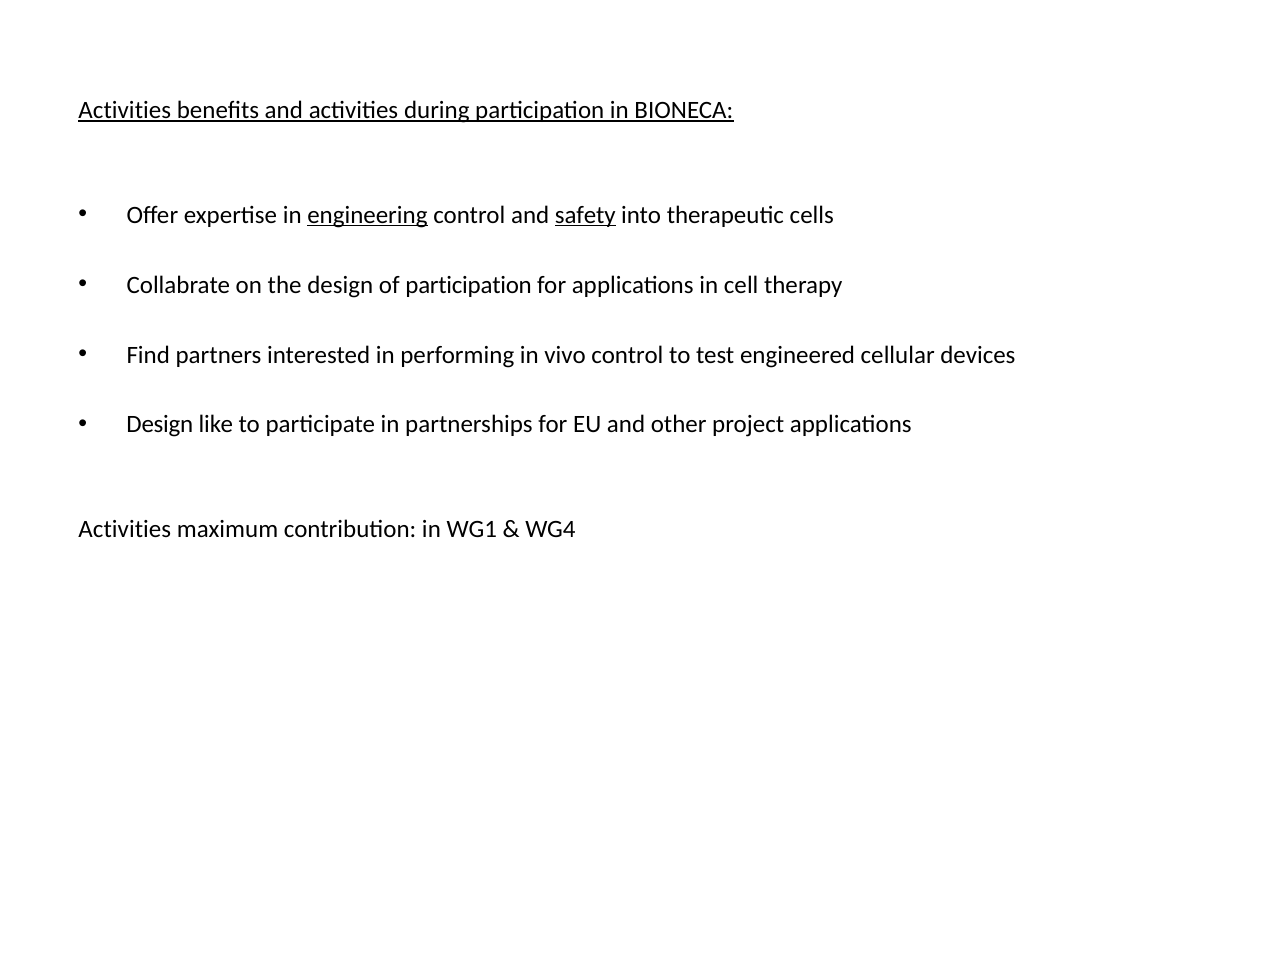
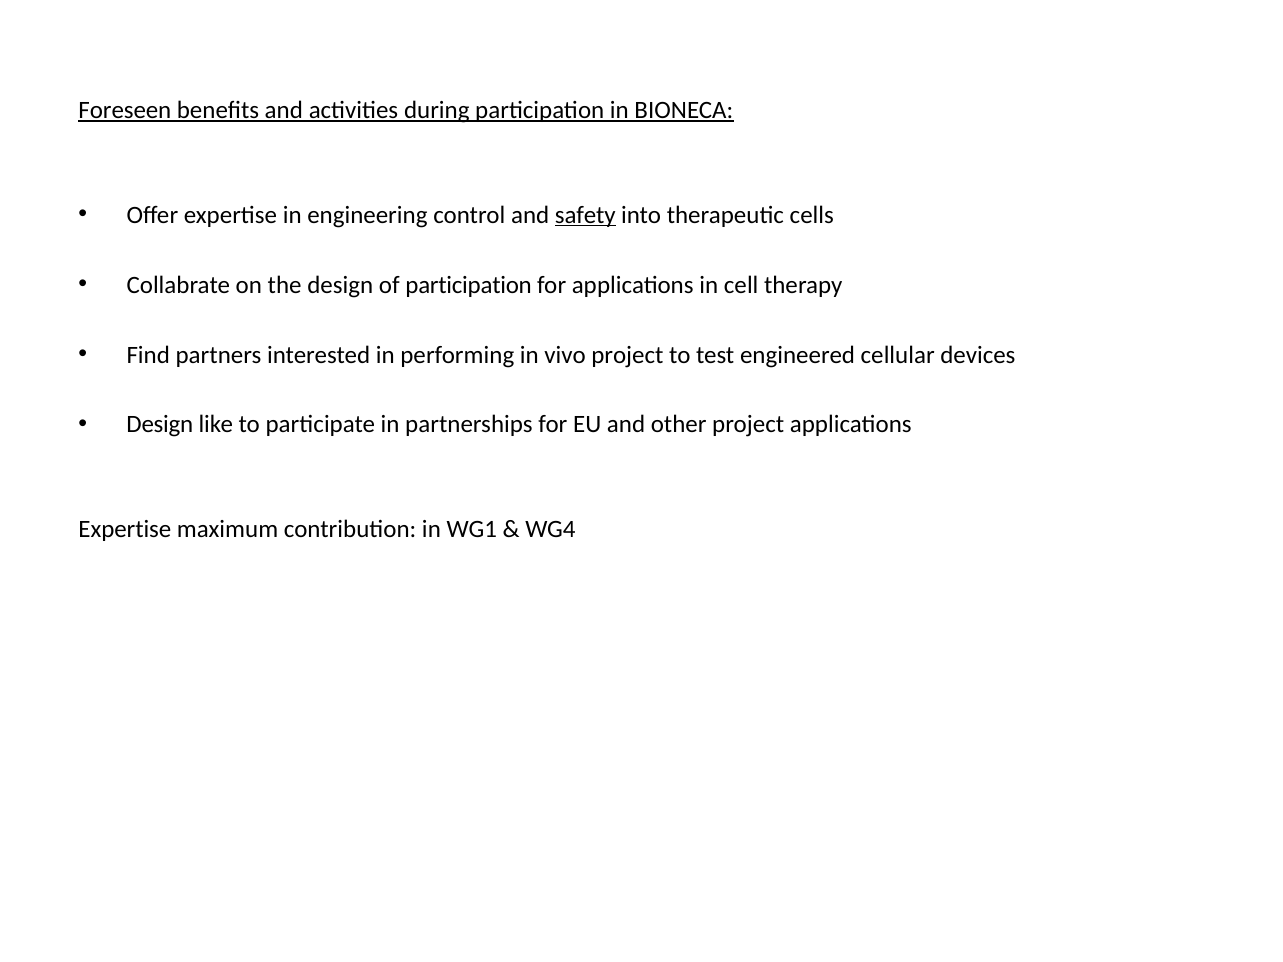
Activities: Activities -> Foreseen (125, 110)
engineering underline: present -> none (367, 215)
vivo control: control -> project (627, 355)
Activities: Activities -> Expertise (125, 530)
